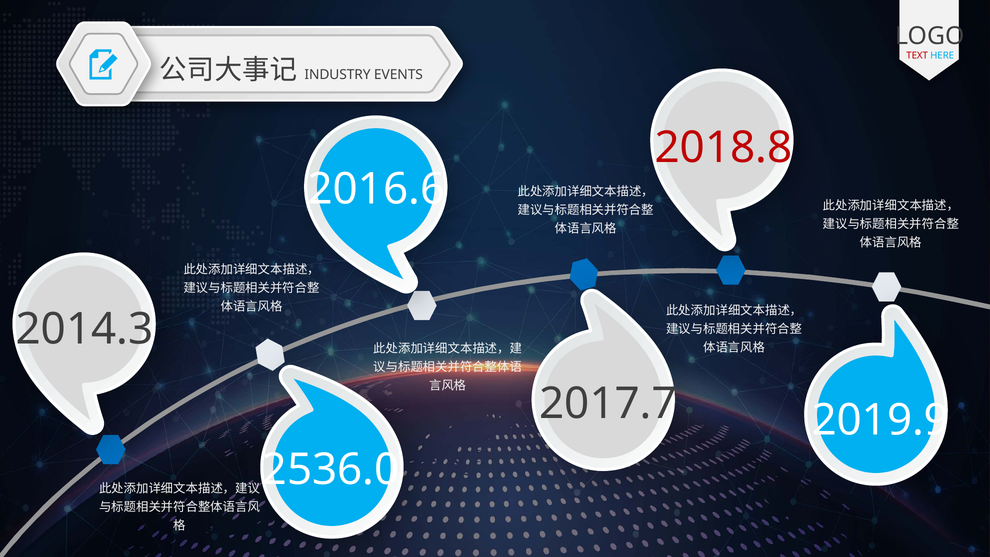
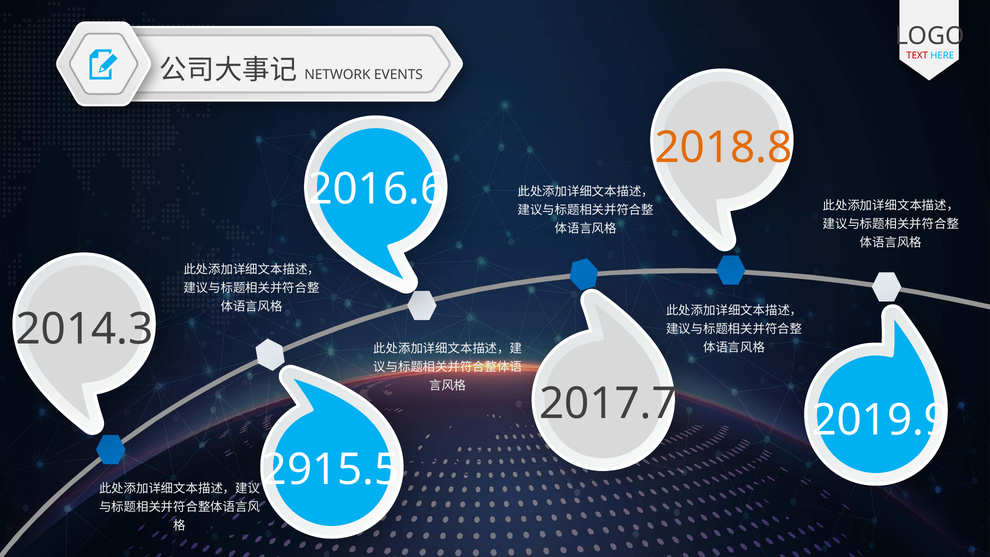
INDUSTRY: INDUSTRY -> NETWORK (337, 75)
2018.8 colour: red -> orange (724, 148)
2536.0: 2536.0 -> 2915.5 (331, 470)
